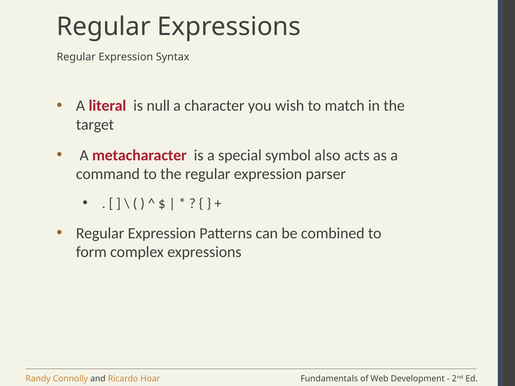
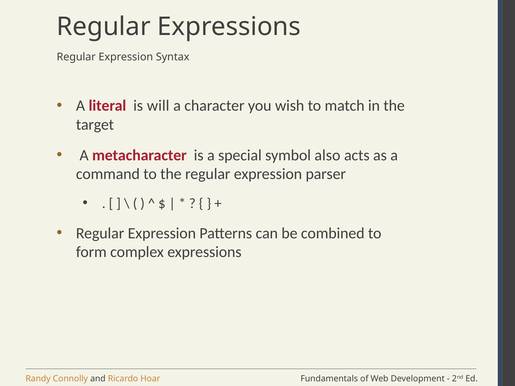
null: null -> will (158, 106)
